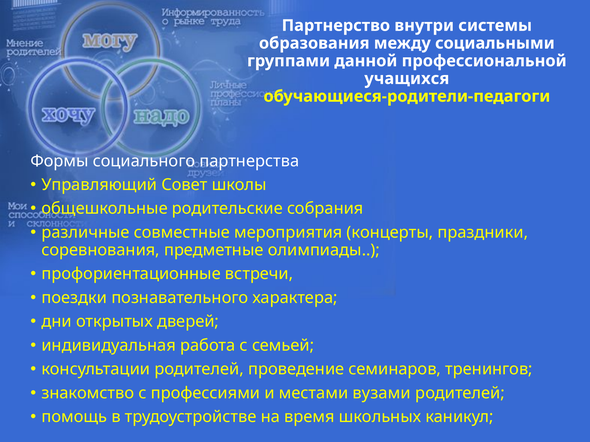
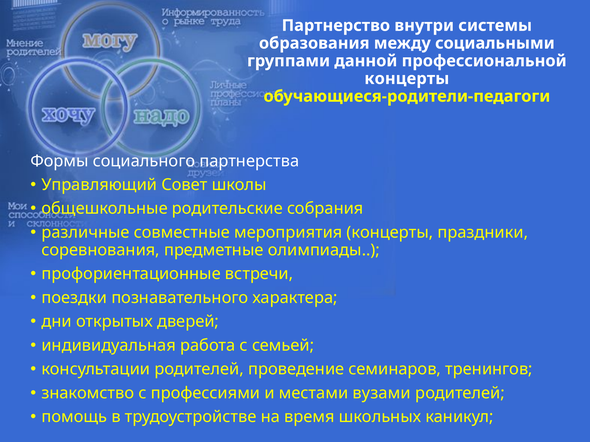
учащихся: учащихся -> концерты (407, 79)
